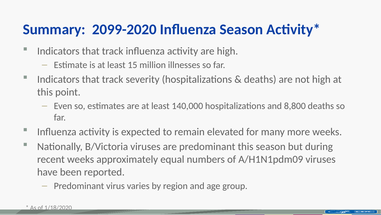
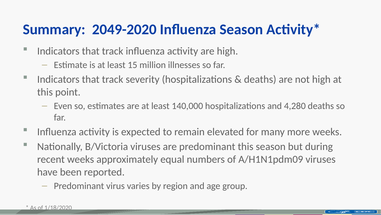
2099-2020: 2099-2020 -> 2049-2020 (124, 29)
8,800: 8,800 -> 4,280 (295, 106)
